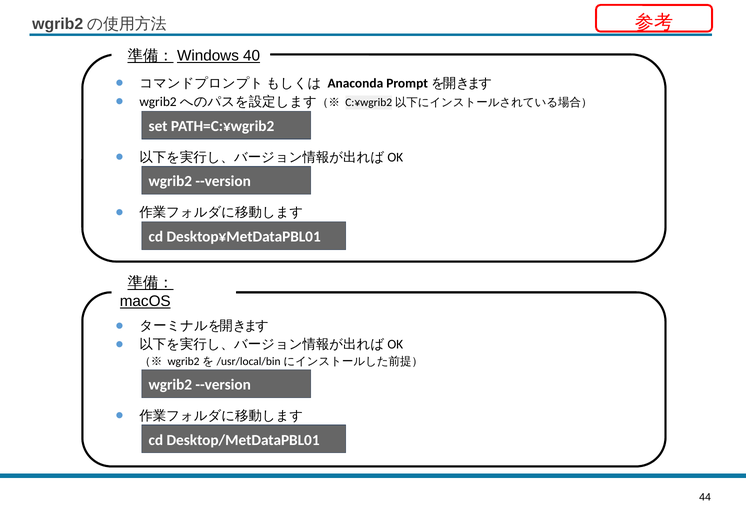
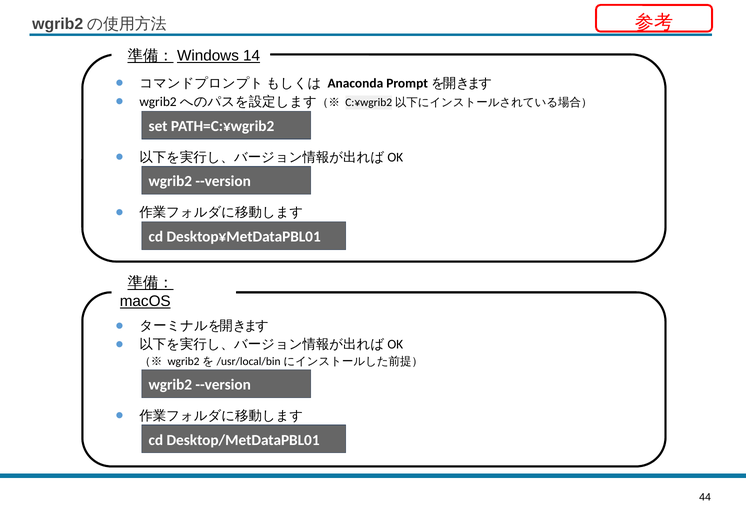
40: 40 -> 14 (252, 56)
